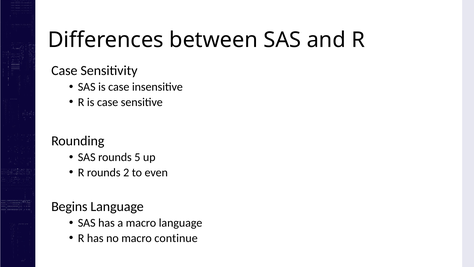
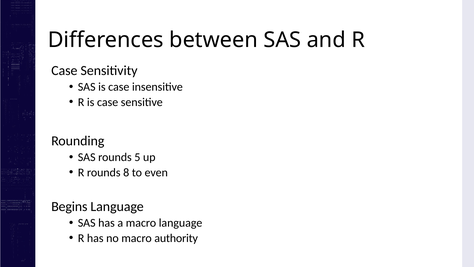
2: 2 -> 8 (126, 172)
continue: continue -> authority (176, 238)
